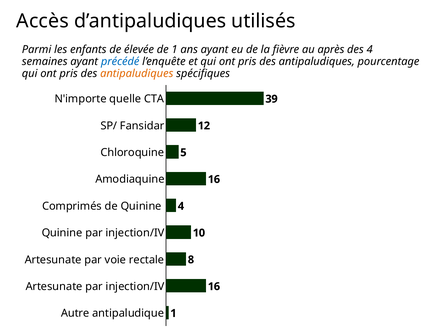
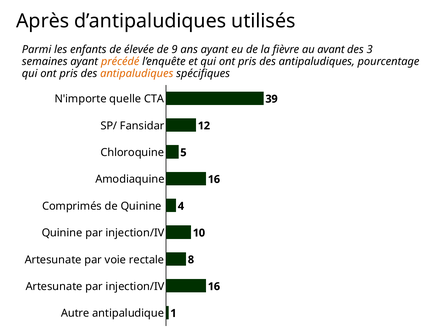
Accès: Accès -> Après (43, 21)
de 1: 1 -> 9 (175, 50)
après: après -> avant (331, 50)
des 4: 4 -> 3 (370, 50)
précédé colour: blue -> orange (120, 61)
